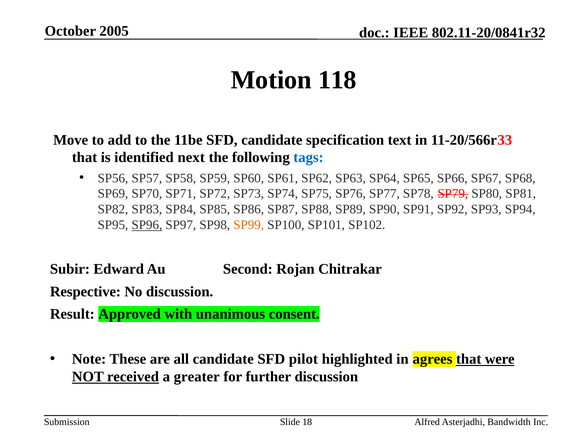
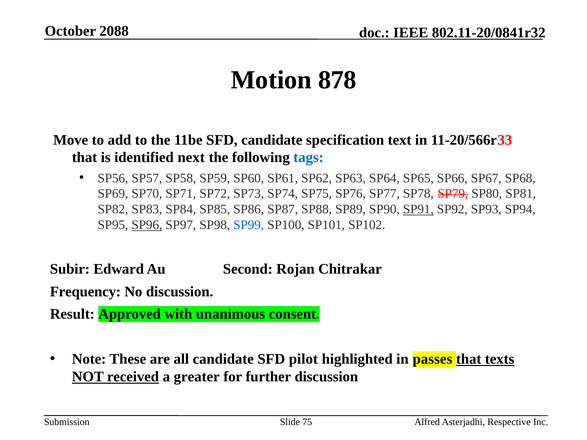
2005: 2005 -> 2088 (114, 31)
118: 118 -> 878 (337, 80)
SP91 underline: none -> present (418, 209)
SP99 colour: orange -> blue (249, 225)
Respective: Respective -> Frequency (85, 292)
agrees: agrees -> passes (432, 359)
were: were -> texts (500, 359)
18: 18 -> 75 (307, 422)
Bandwidth: Bandwidth -> Respective (509, 422)
